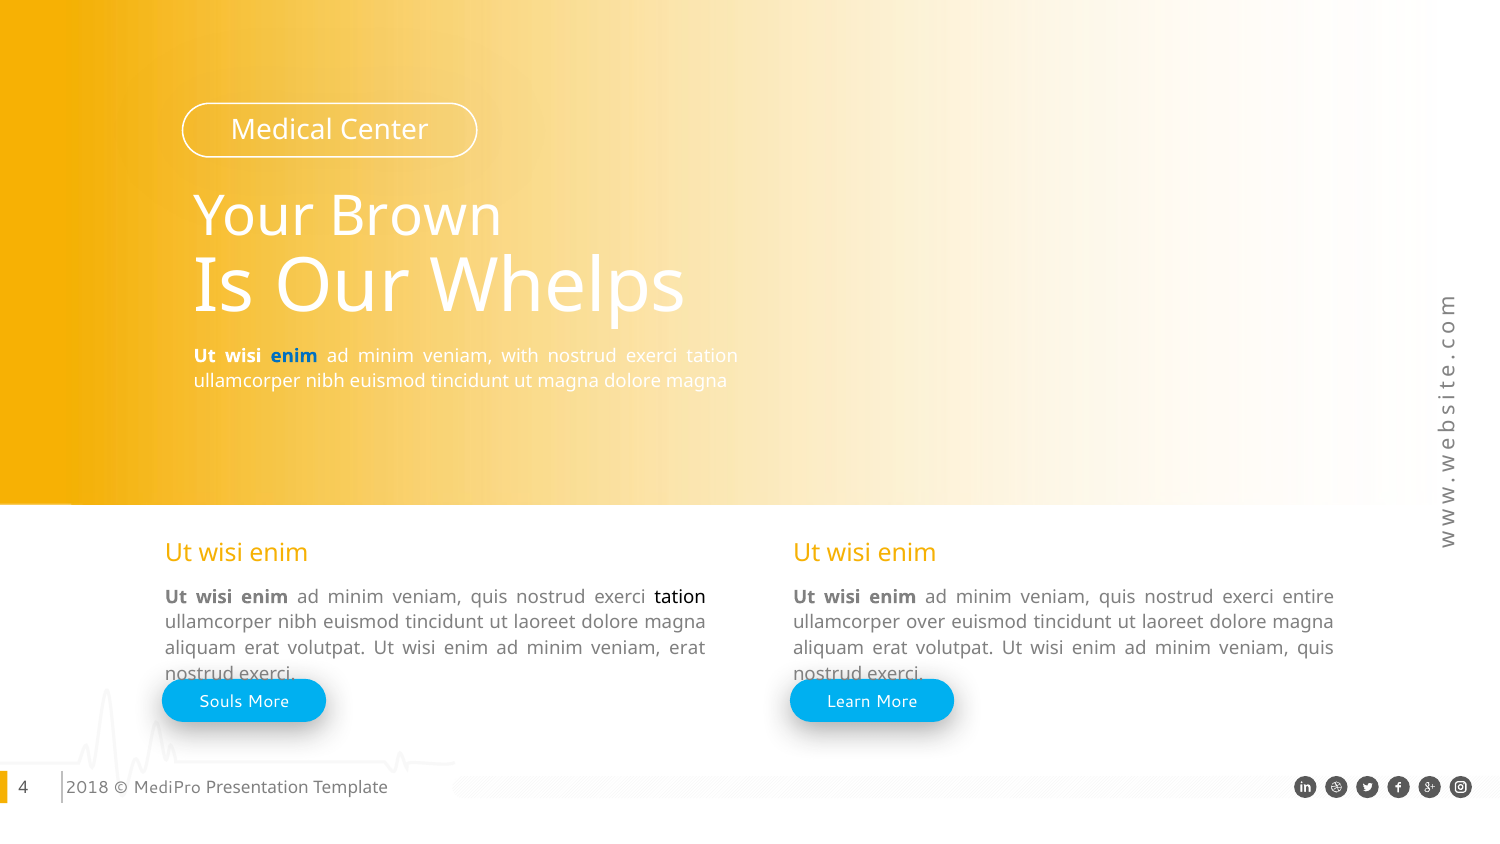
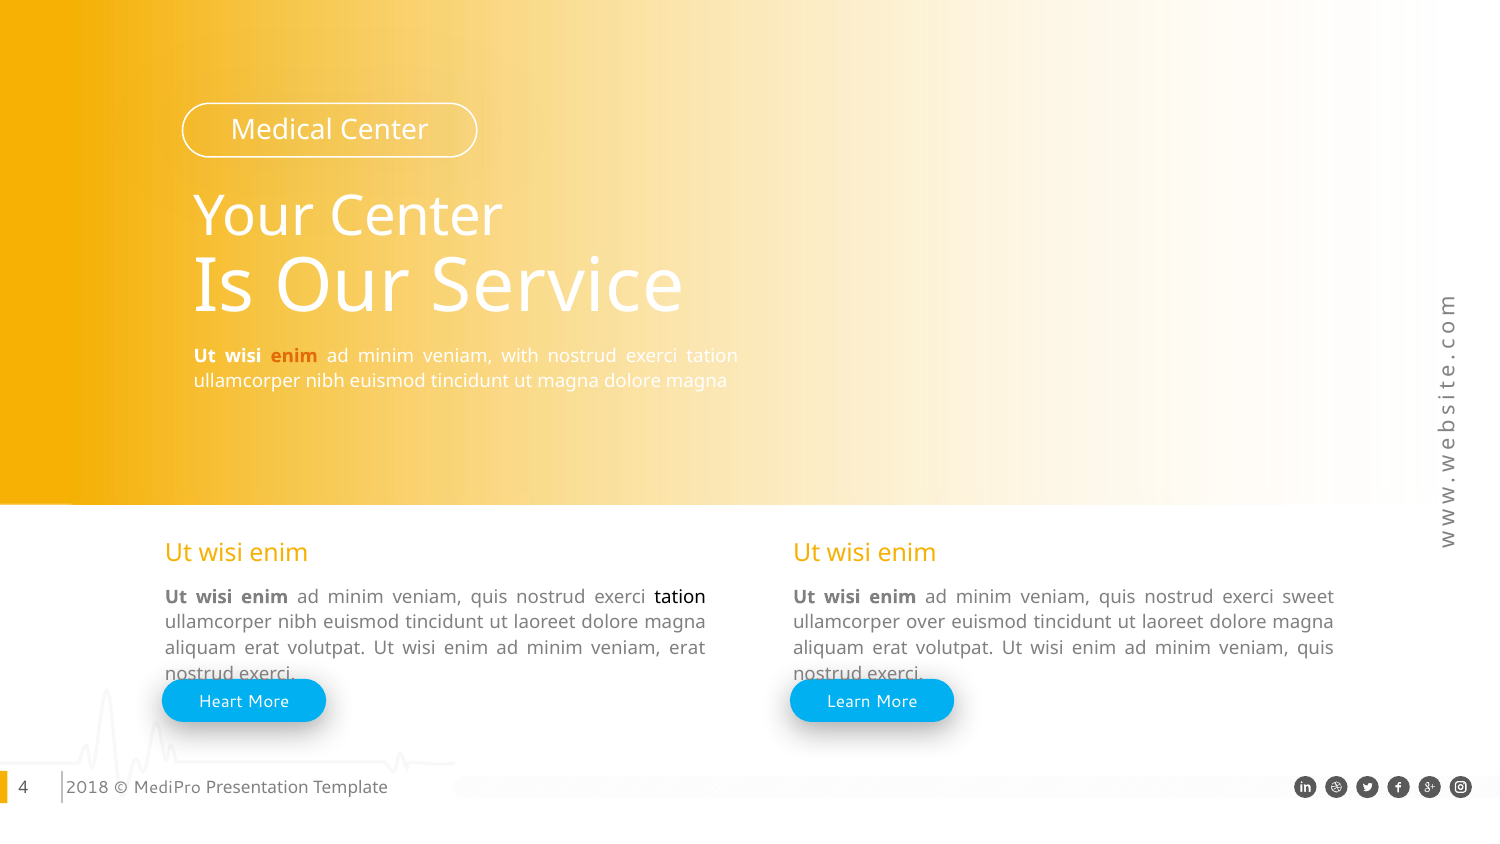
Your Brown: Brown -> Center (417, 216)
Whelps: Whelps -> Service (558, 286)
enim colour: blue -> orange (294, 356)
entire: entire -> sweet (1308, 597)
Souls: Souls -> Heart (221, 701)
